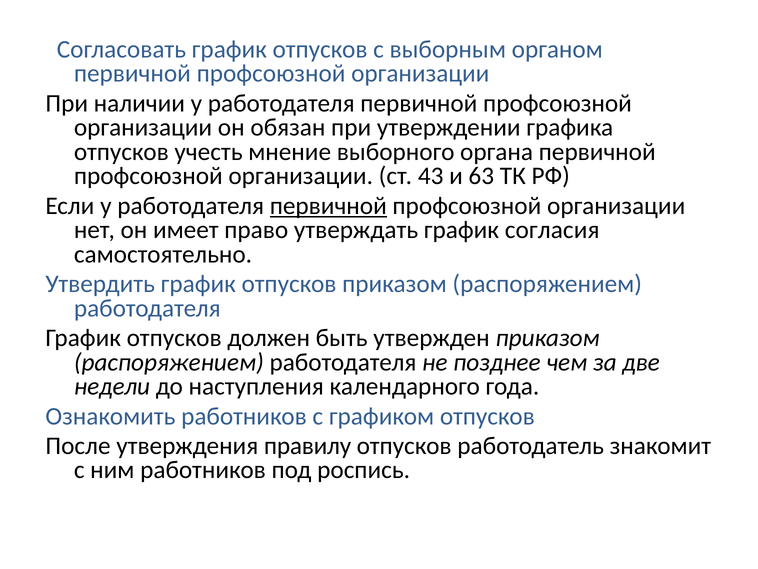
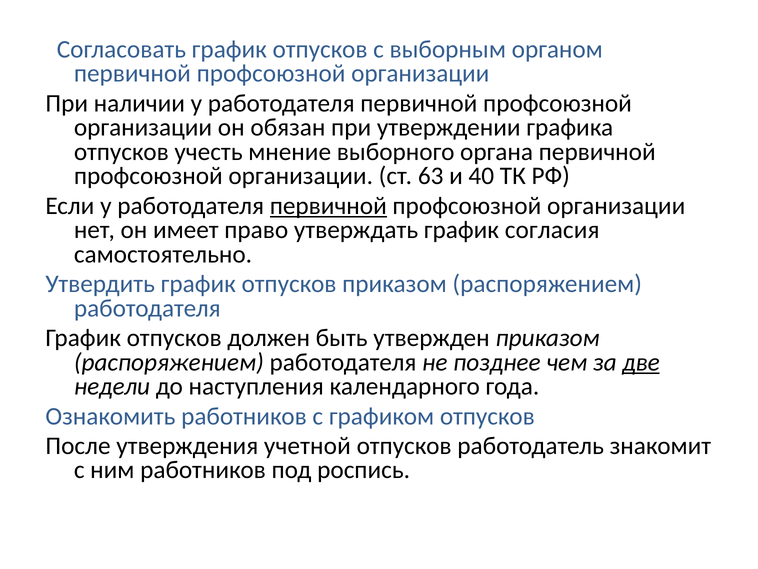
43: 43 -> 63 (431, 176)
63: 63 -> 40 (481, 176)
две underline: none -> present (641, 362)
правилу: правилу -> учетной (307, 445)
